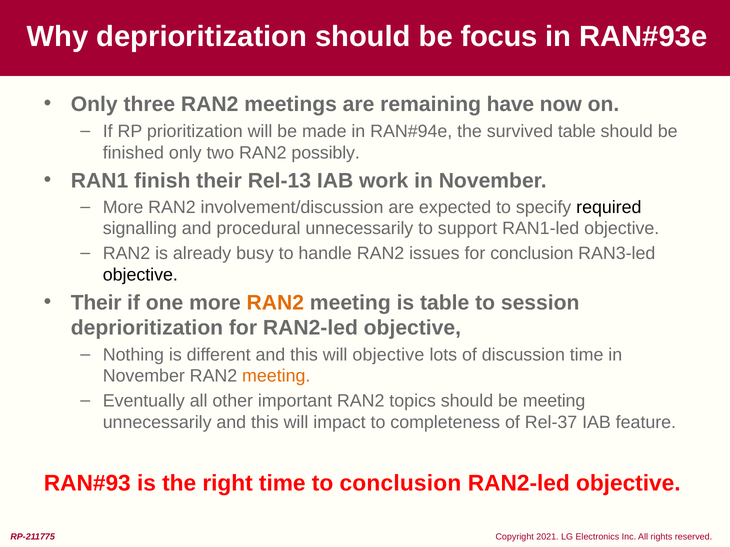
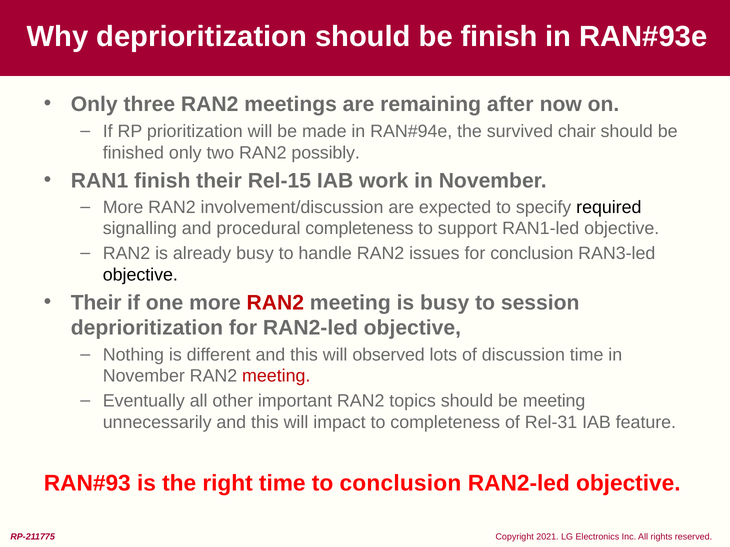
be focus: focus -> finish (499, 37)
have: have -> after (510, 105)
survived table: table -> chair (577, 132)
Rel-13: Rel-13 -> Rel-15 (279, 181)
procedural unnecessarily: unnecessarily -> completeness (359, 229)
RAN2 colour: orange -> red (275, 303)
is table: table -> busy (445, 303)
will objective: objective -> observed (389, 355)
meeting colour: orange -> red (276, 376)
Rel-37: Rel-37 -> Rel-31 (551, 423)
